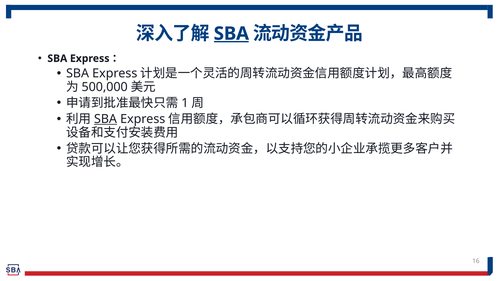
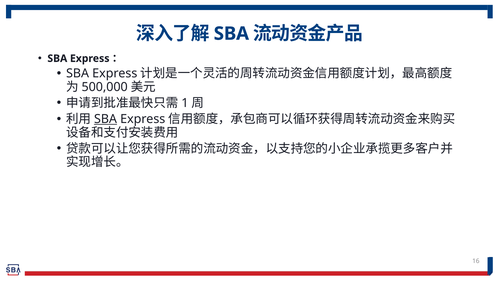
SBA underline: present -> none (231, 34)
